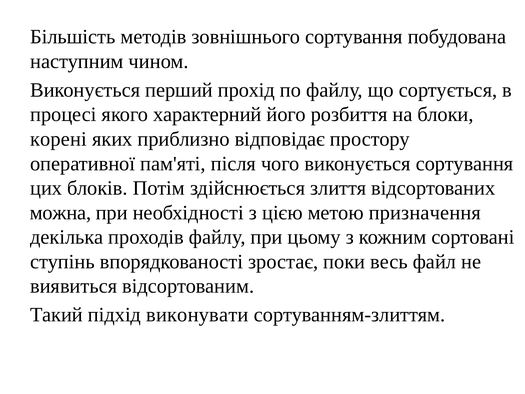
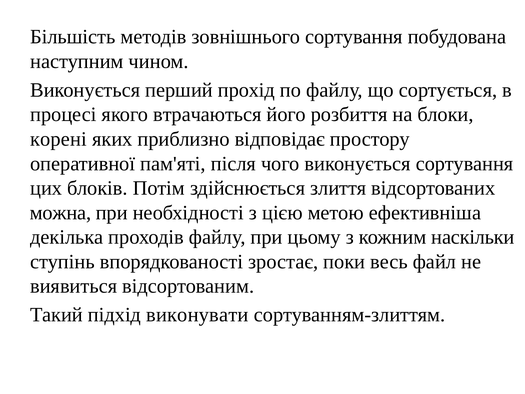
характерний: характерний -> втрачаються (207, 114)
призначення: призначення -> ефективніша (425, 213)
сортовані: сортовані -> наскільки (473, 237)
